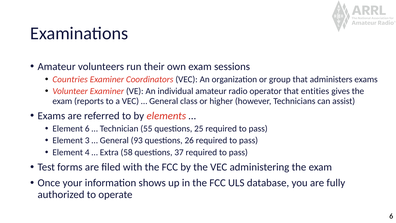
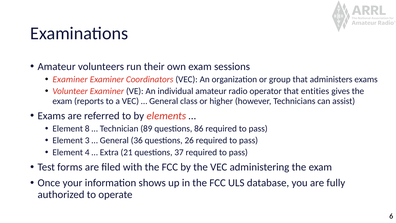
Countries: Countries -> Examiner (70, 79)
6: 6 -> 8 (87, 128)
55: 55 -> 89 (146, 128)
25: 25 -> 86 (199, 128)
93: 93 -> 36 (137, 140)
58: 58 -> 21 (127, 152)
